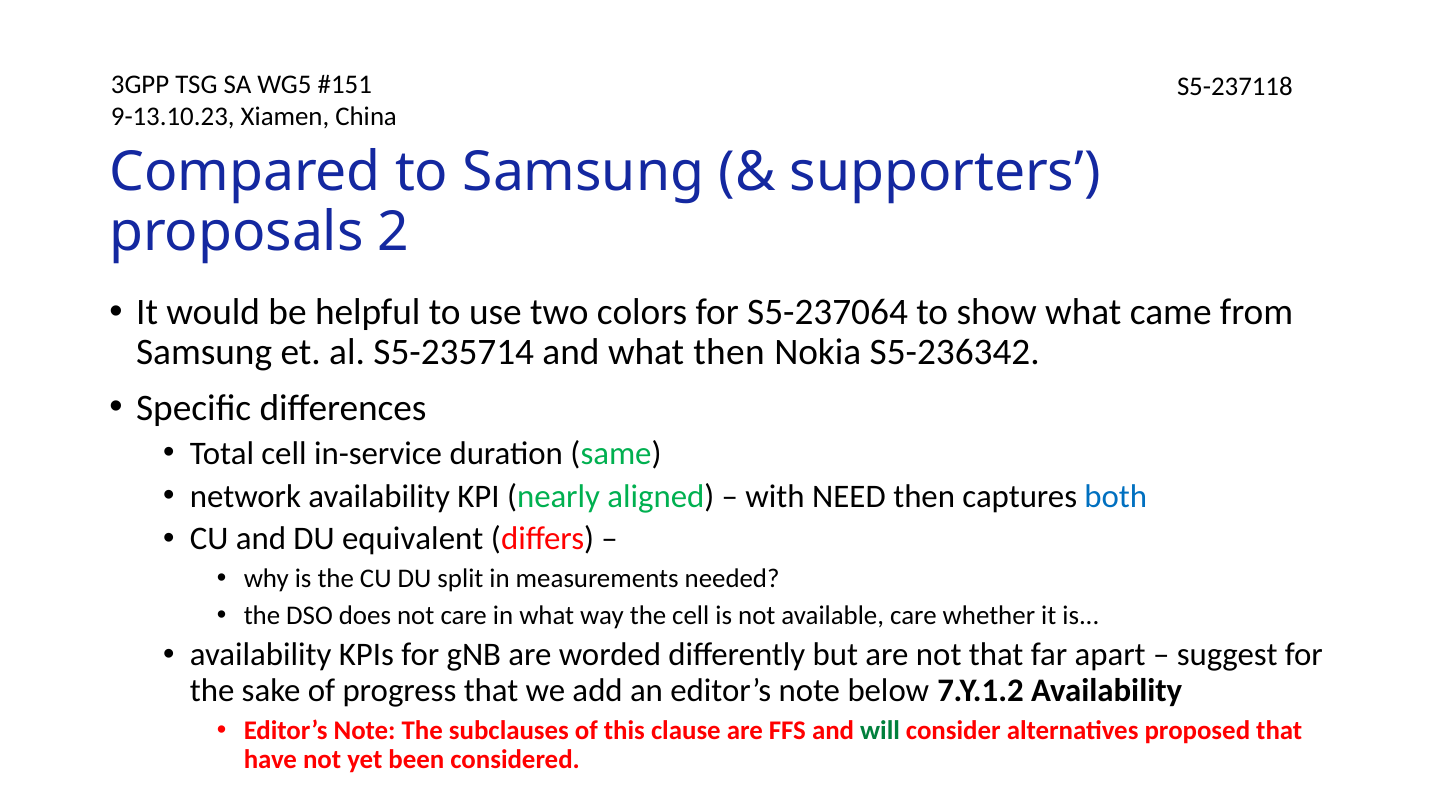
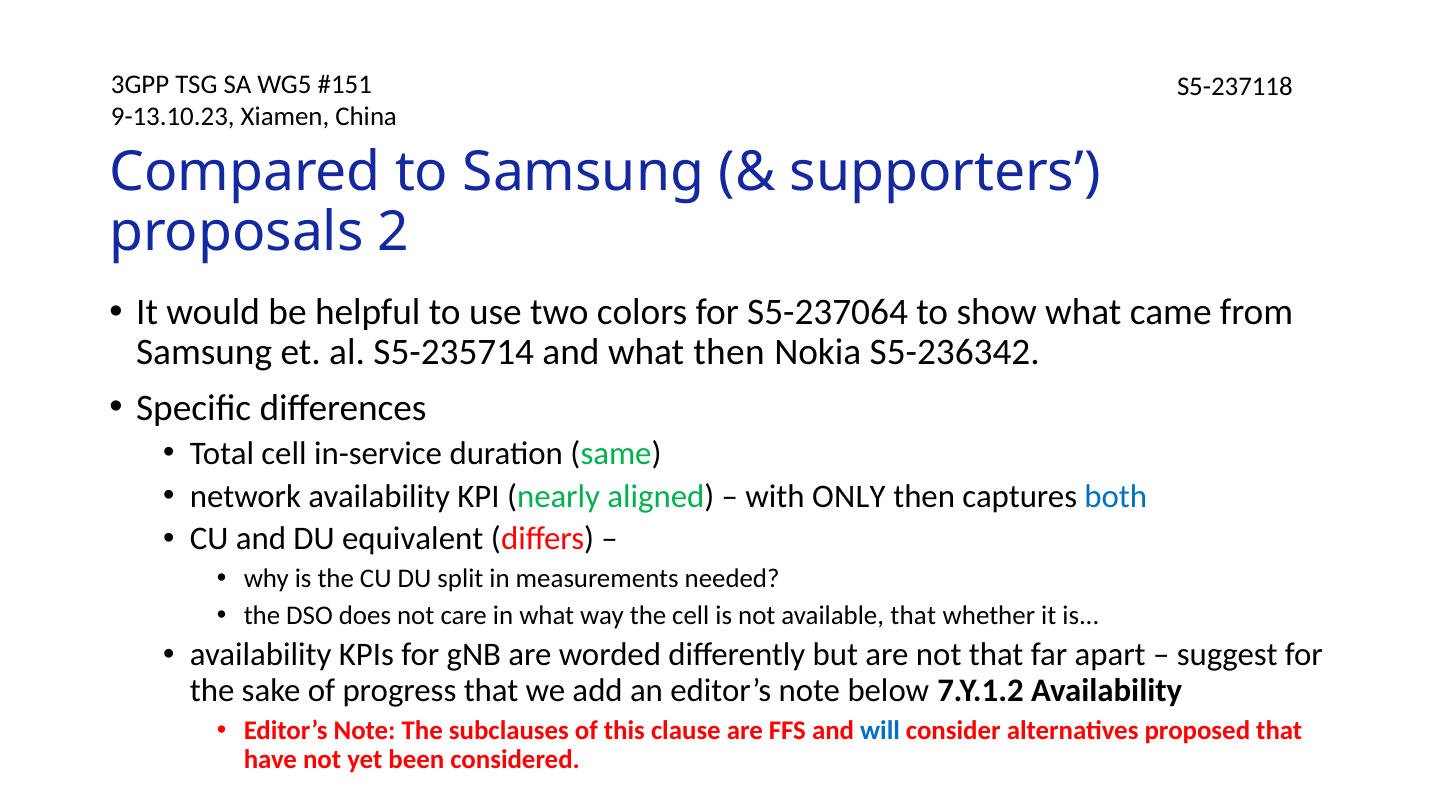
NEED: NEED -> ONLY (849, 496)
available care: care -> that (913, 615)
will colour: green -> blue (880, 730)
